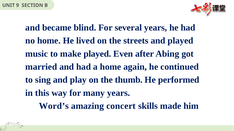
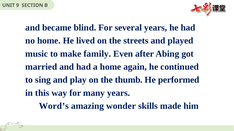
make played: played -> family (97, 54)
concert: concert -> wonder (121, 106)
